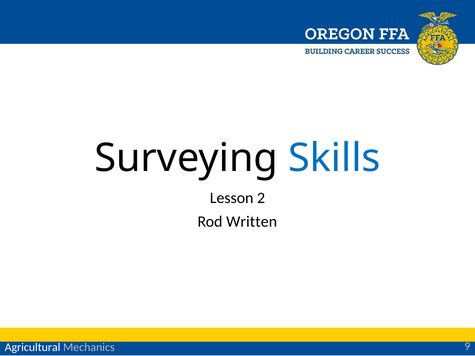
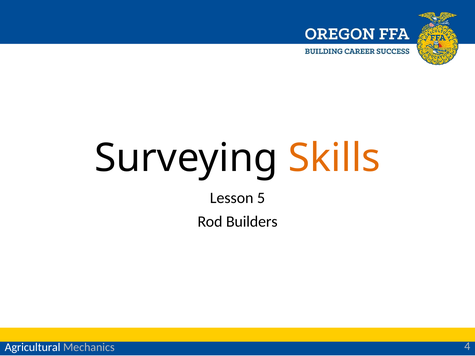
Skills colour: blue -> orange (334, 158)
2: 2 -> 5 (261, 198)
Written: Written -> Builders (252, 222)
9: 9 -> 4 (467, 347)
